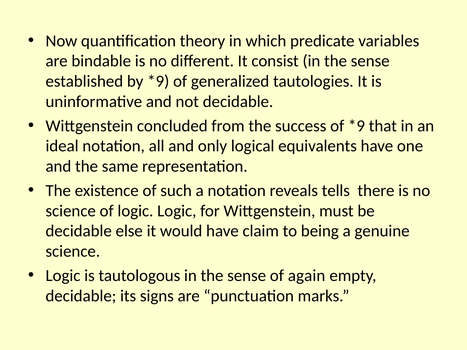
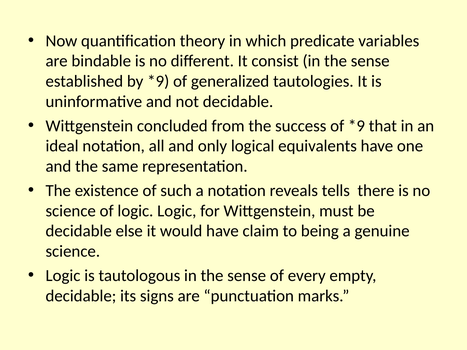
again: again -> every (307, 276)
